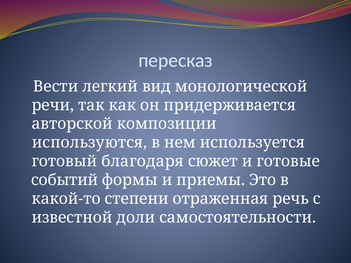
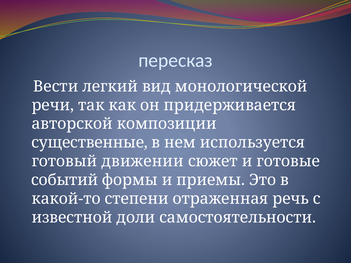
используются: используются -> существенные (90, 143)
благодаря: благодаря -> движении (143, 161)
